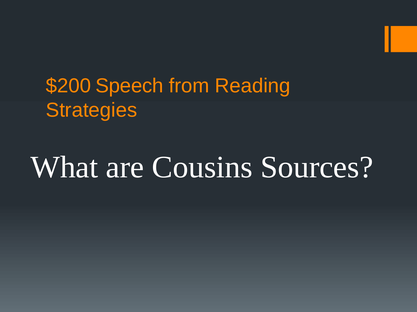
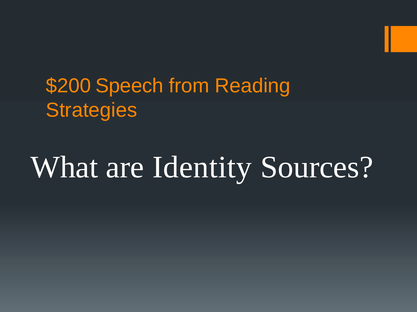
Cousins: Cousins -> Identity (202, 167)
